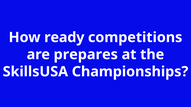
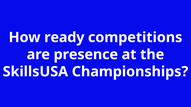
prepares: prepares -> presence (86, 55)
